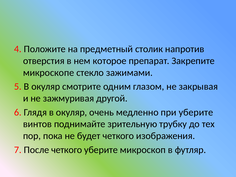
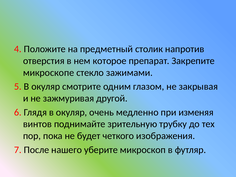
при уберите: уберите -> изменяя (196, 112)
После четкого: четкого -> нашего (67, 150)
